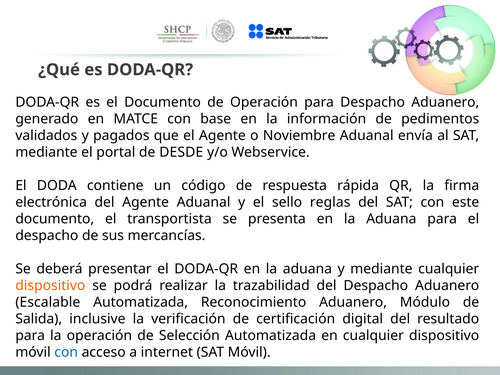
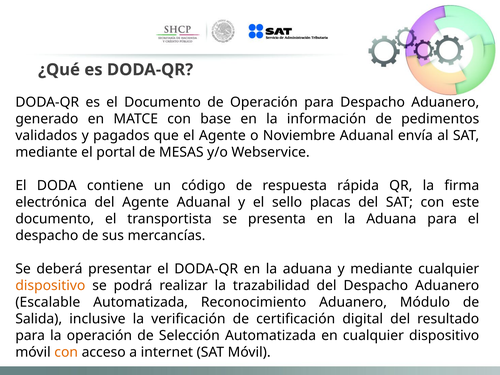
DESDE: DESDE -> MESAS (181, 152)
reglas: reglas -> placas (330, 202)
con colour: blue -> orange (66, 352)
